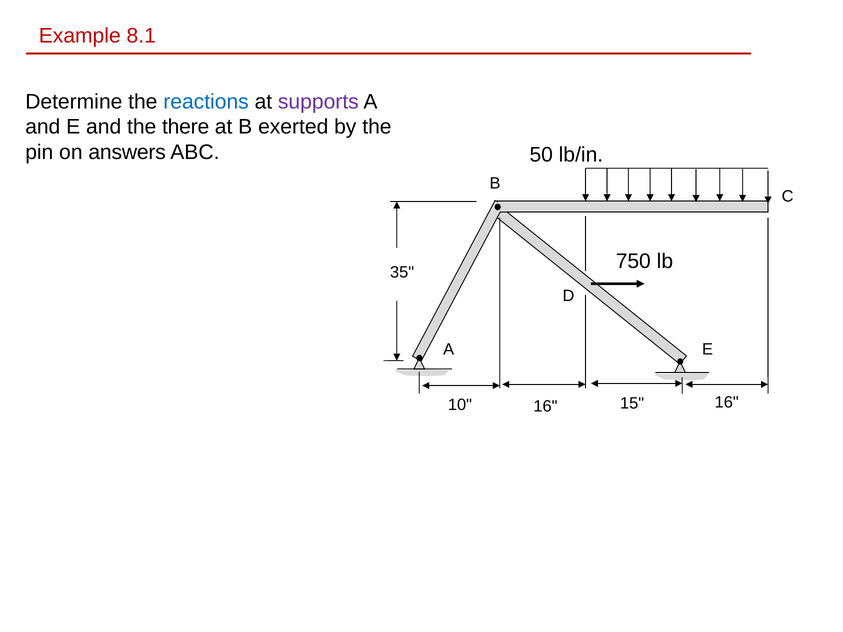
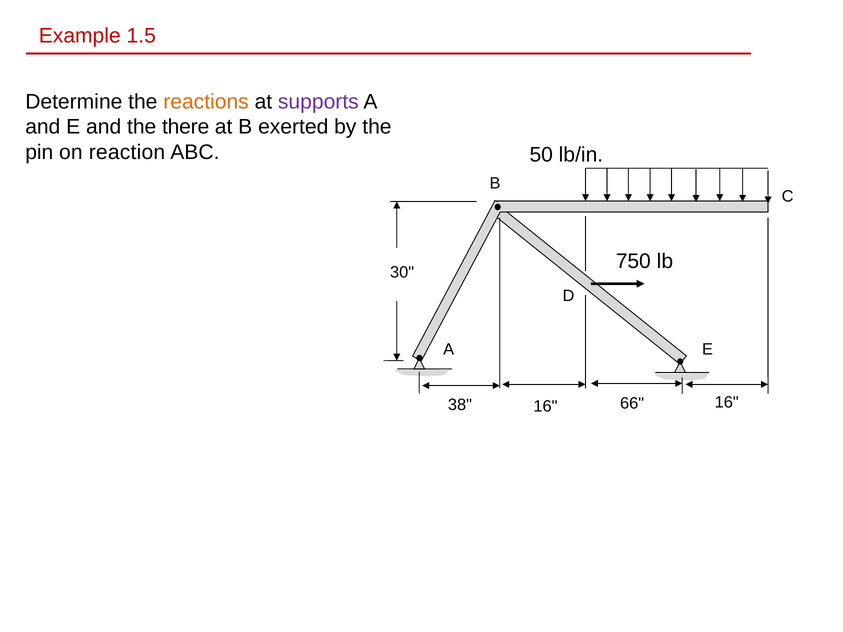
8.1: 8.1 -> 1.5 (141, 36)
reactions colour: blue -> orange (206, 102)
answers: answers -> reaction (127, 152)
35: 35 -> 30 (402, 273)
10: 10 -> 38 (460, 405)
15: 15 -> 66 (632, 403)
